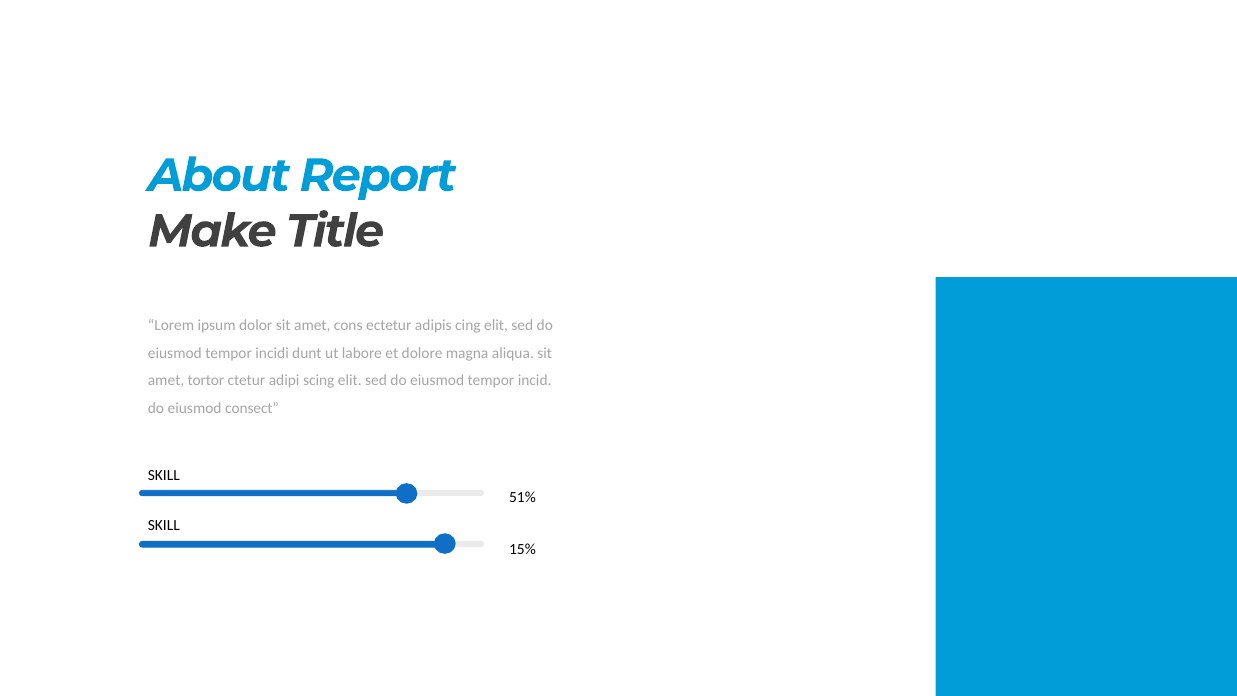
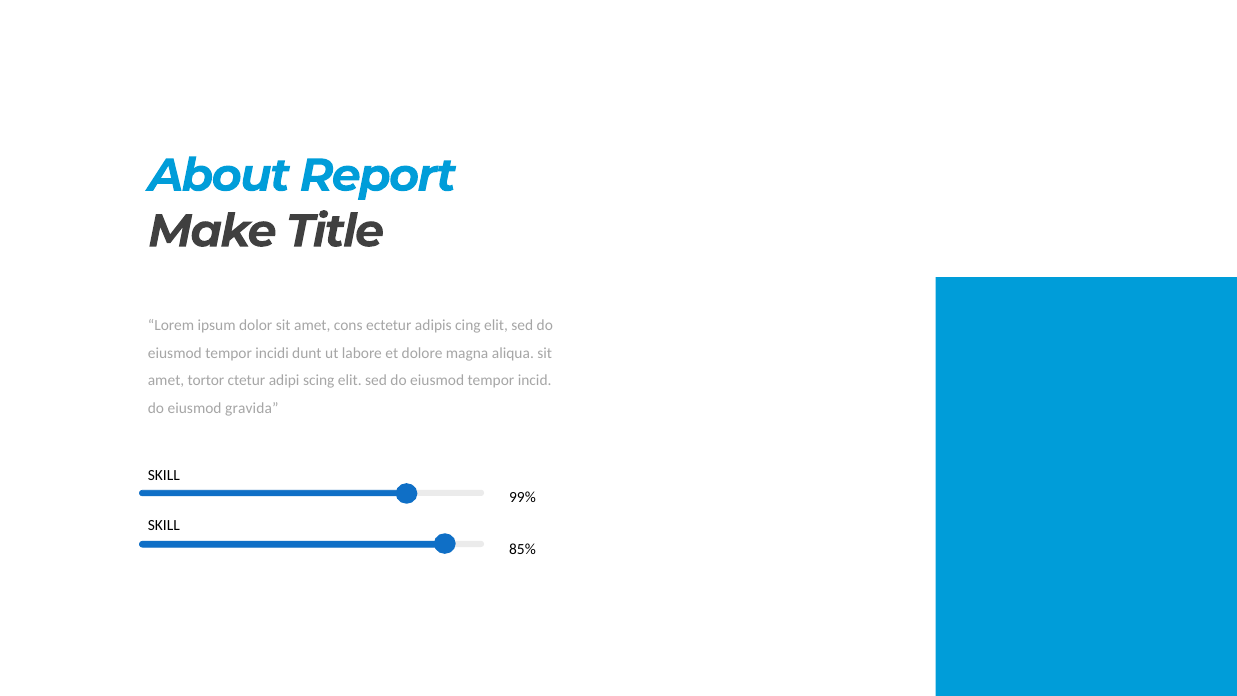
consect: consect -> gravida (252, 409)
51%: 51% -> 99% (522, 497)
15%: 15% -> 85% (522, 549)
